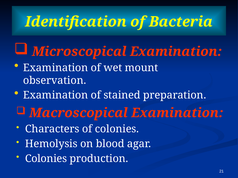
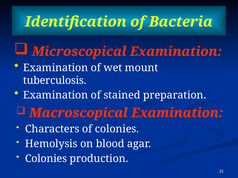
observation: observation -> tuberculosis (55, 81)
